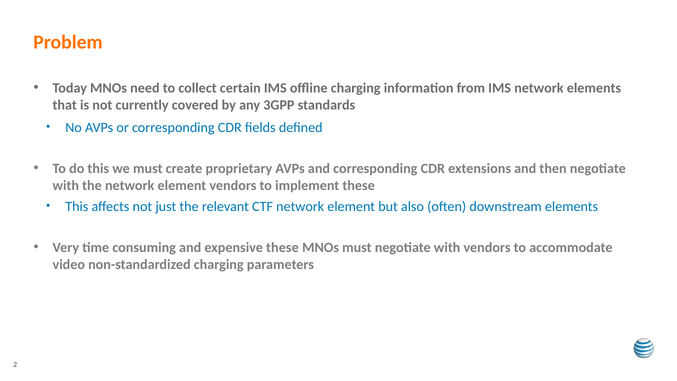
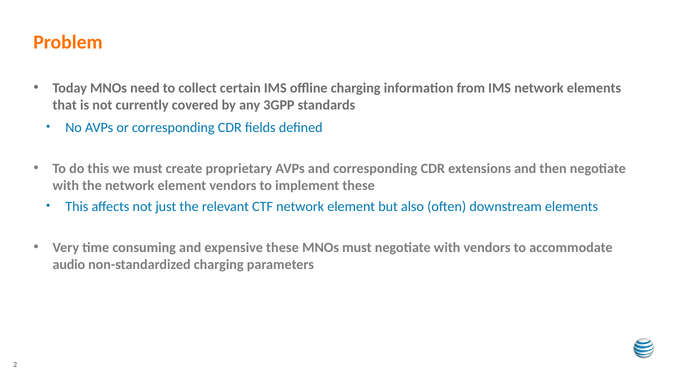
video: video -> audio (69, 265)
